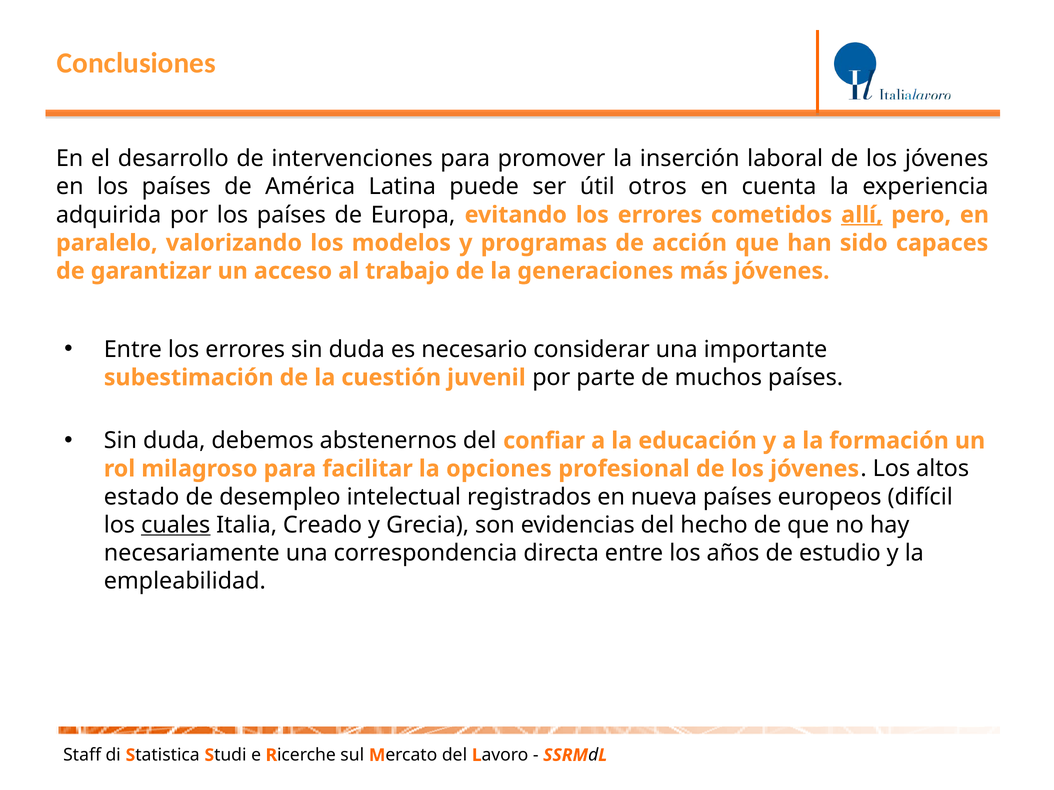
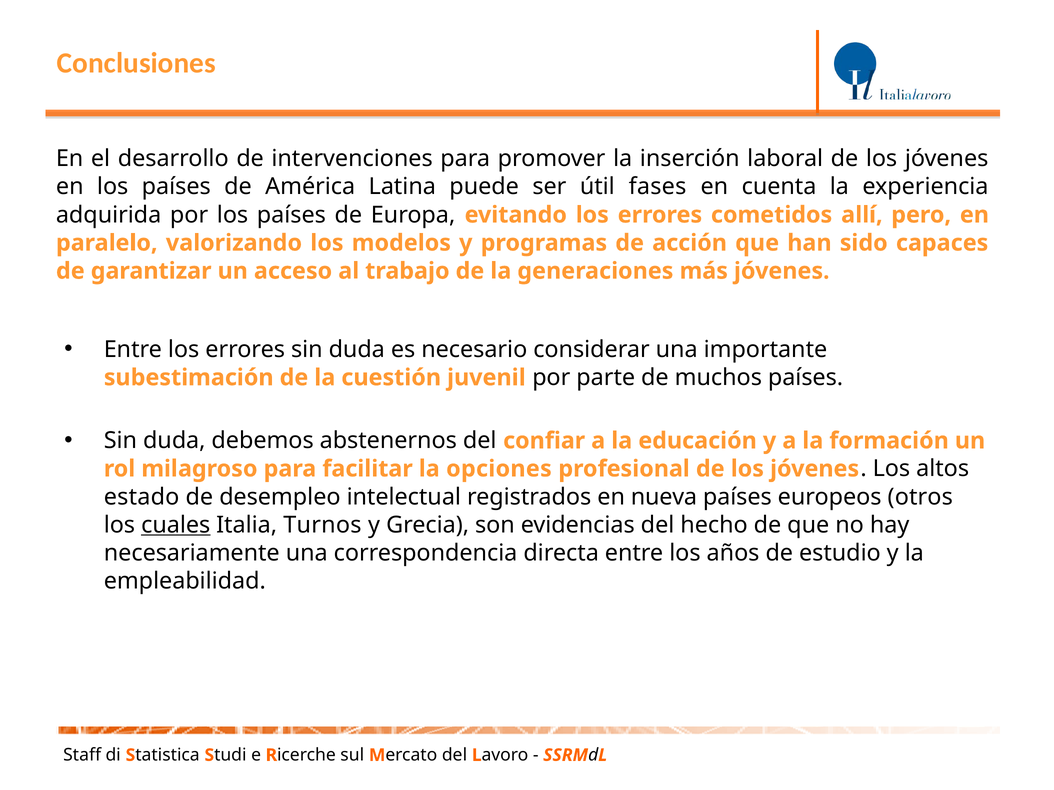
otros: otros -> fases (658, 187)
allí underline: present -> none (862, 215)
difícil: difícil -> otros (920, 497)
Creado: Creado -> Turnos (322, 525)
